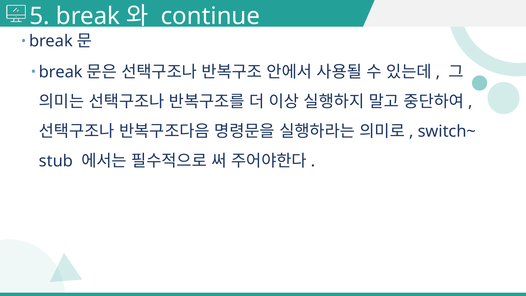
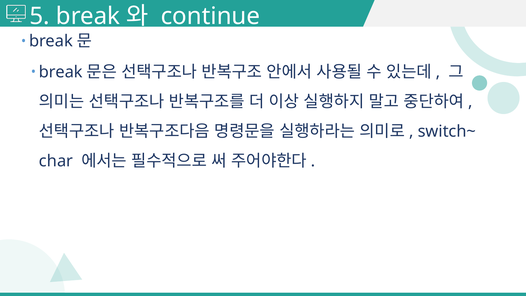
stub: stub -> char (56, 161)
